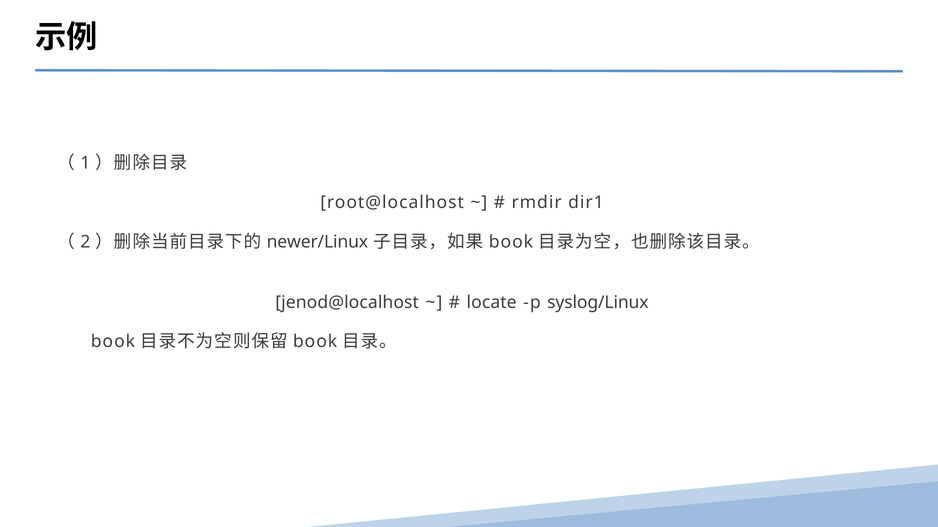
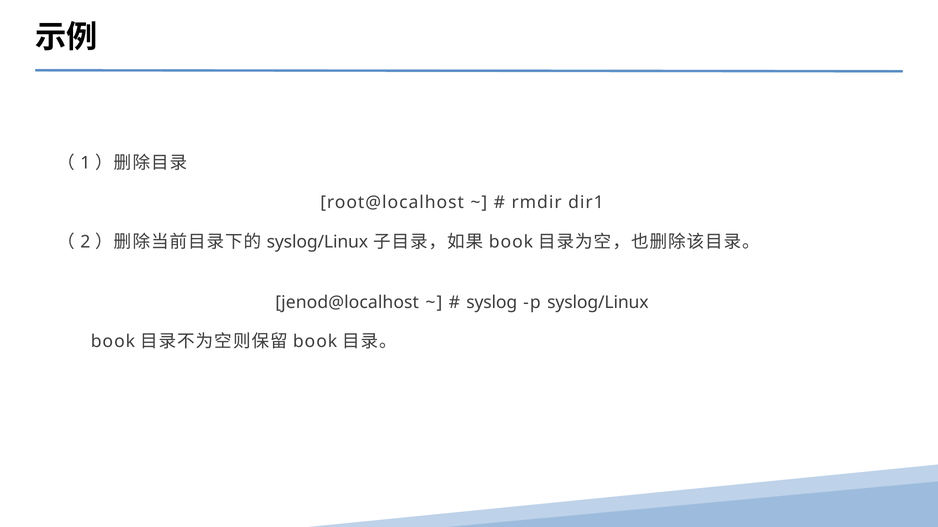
newer/Linux: newer/Linux -> syslog/Linux (317, 242)
locate: locate -> syslog (492, 303)
